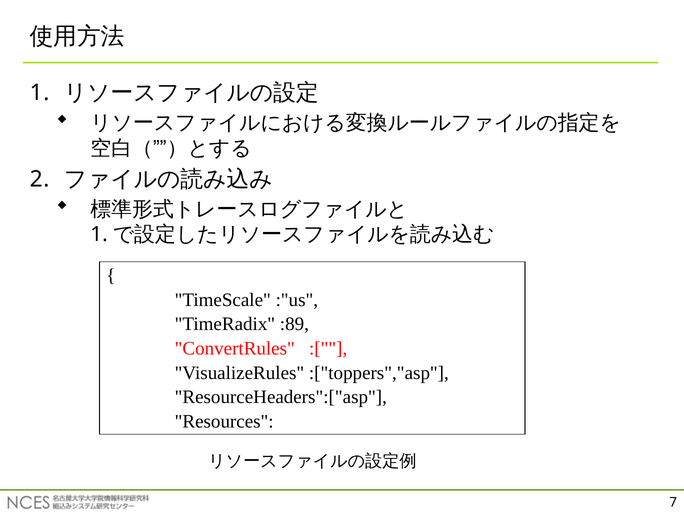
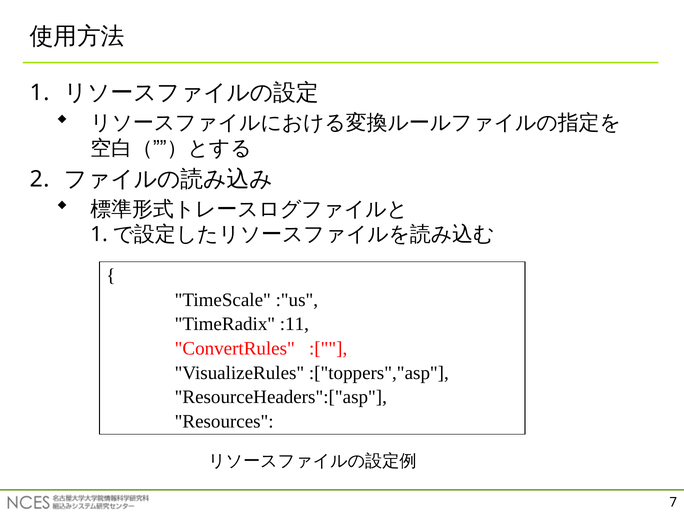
:89: :89 -> :11 (294, 324)
